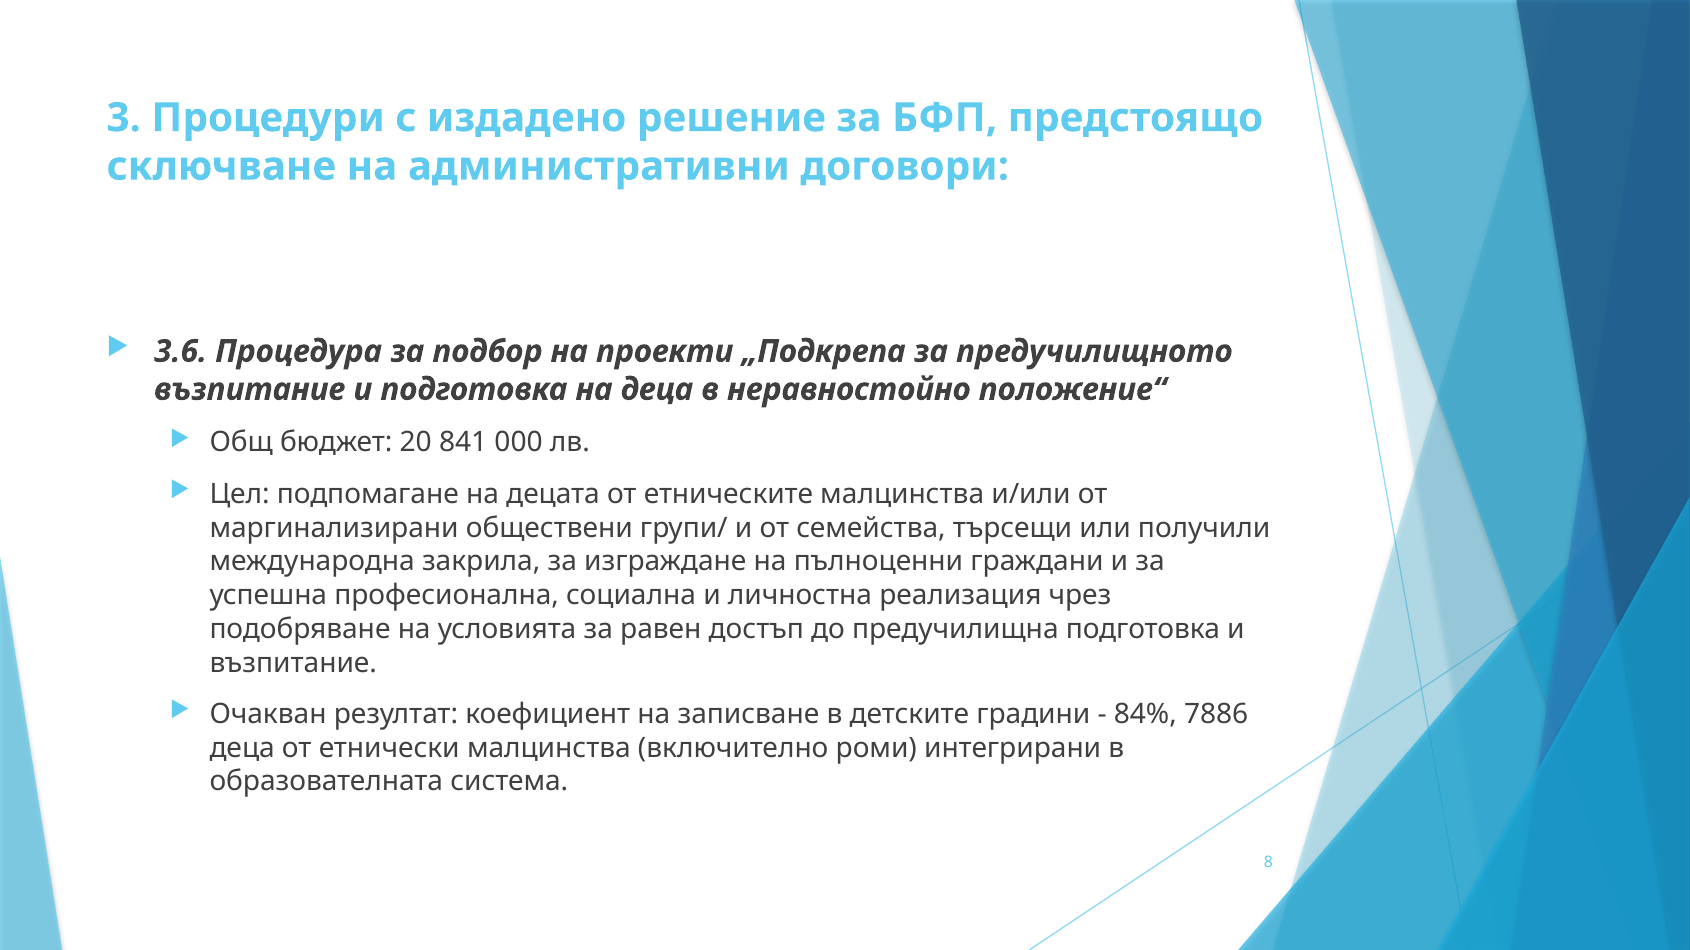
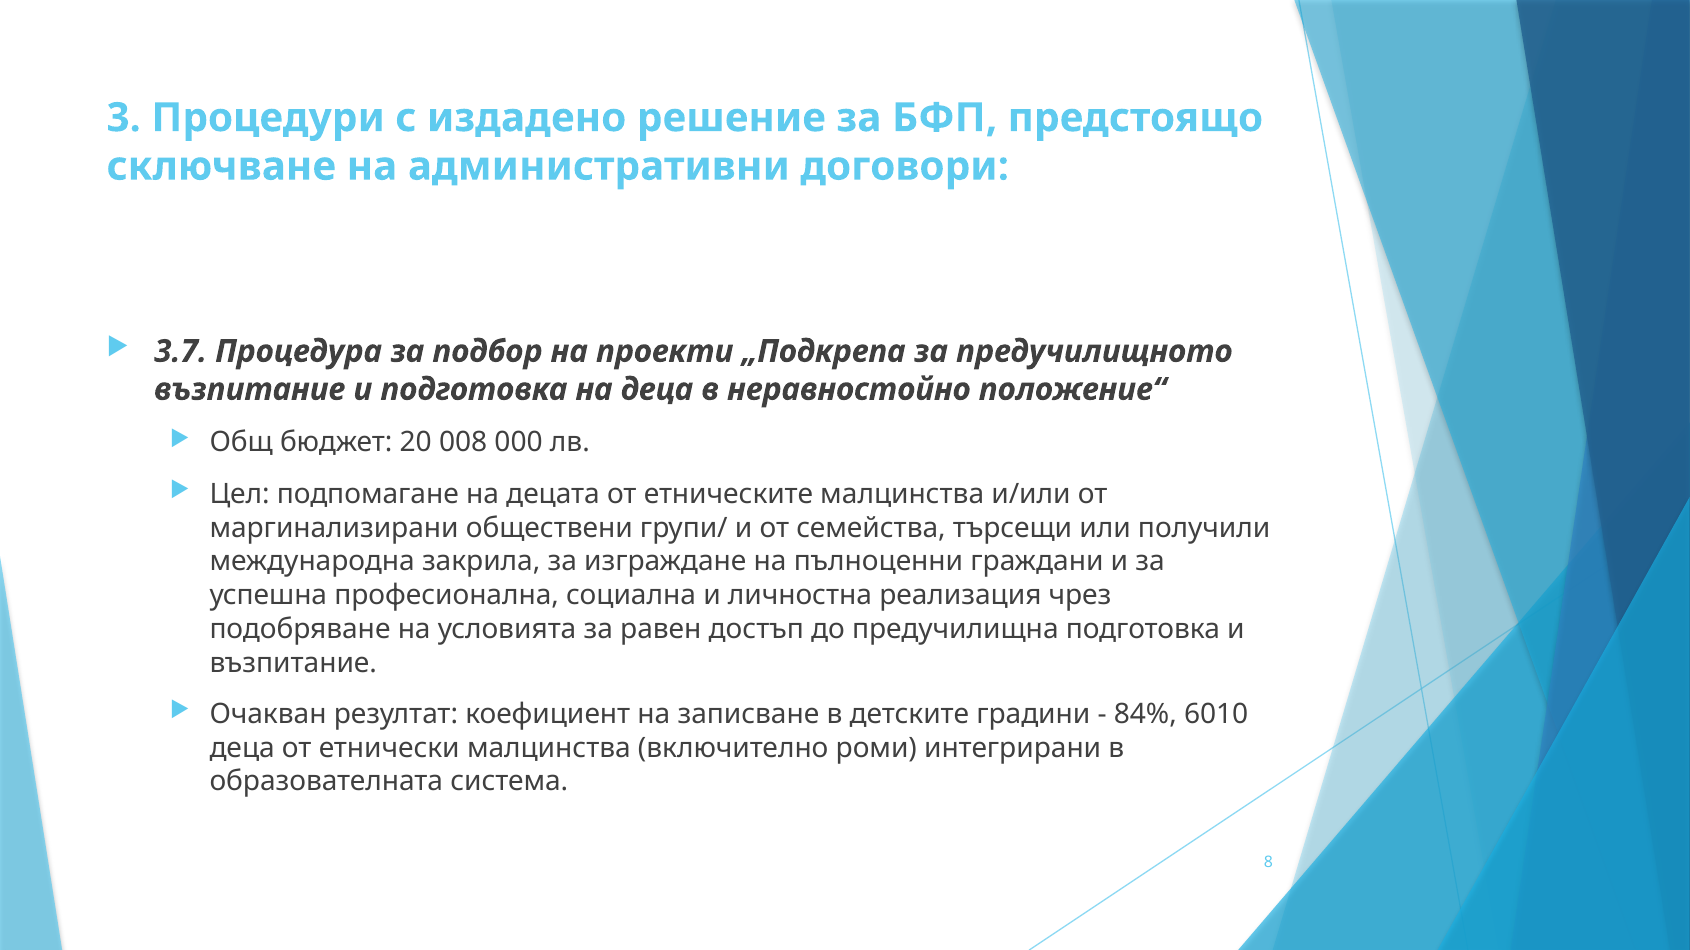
3.6: 3.6 -> 3.7 (181, 352)
841: 841 -> 008 (463, 443)
7886: 7886 -> 6010 (1216, 715)
